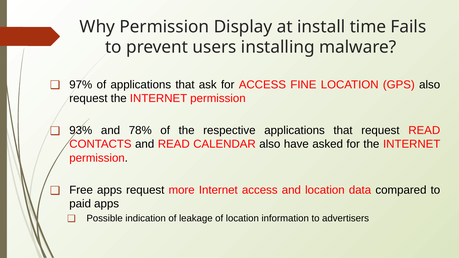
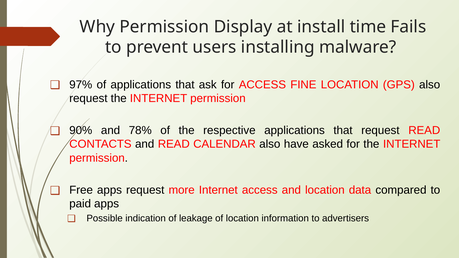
93%: 93% -> 90% (81, 131)
